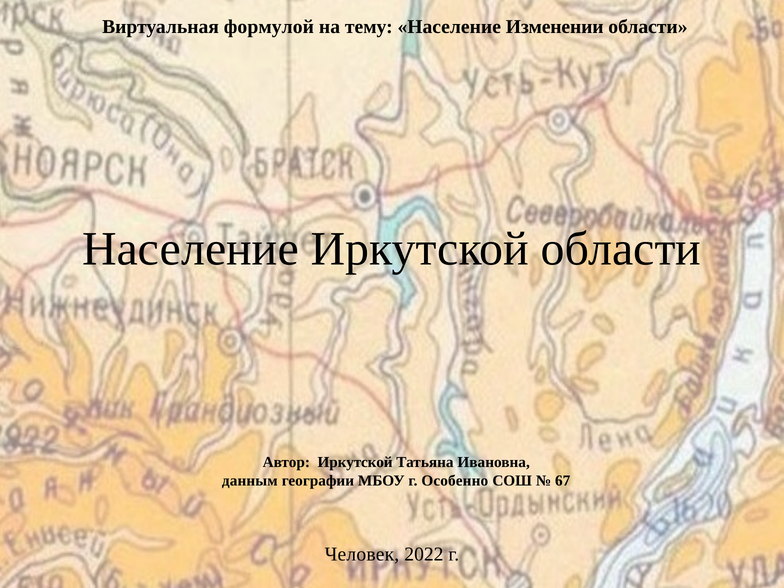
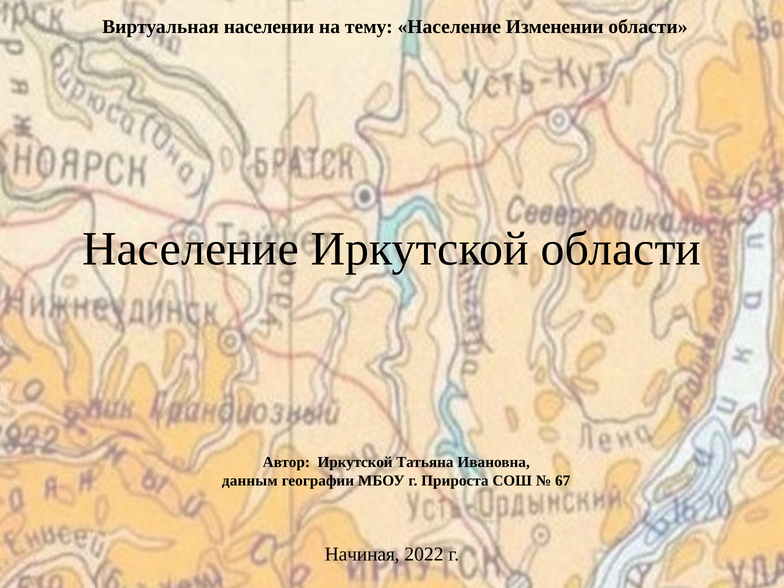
формулой: формулой -> населении (269, 27)
Особенно: Особенно -> Прироста (455, 481)
Человек: Человек -> Начиная (362, 554)
